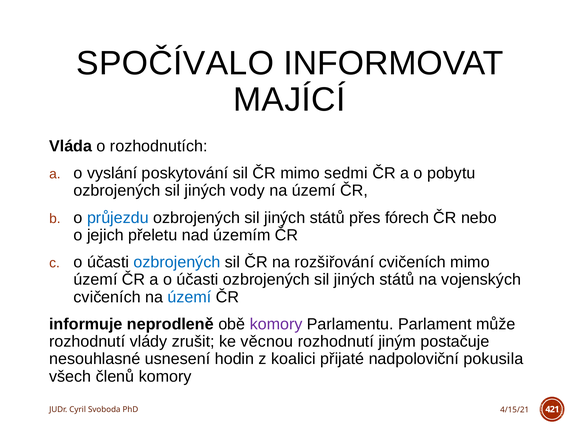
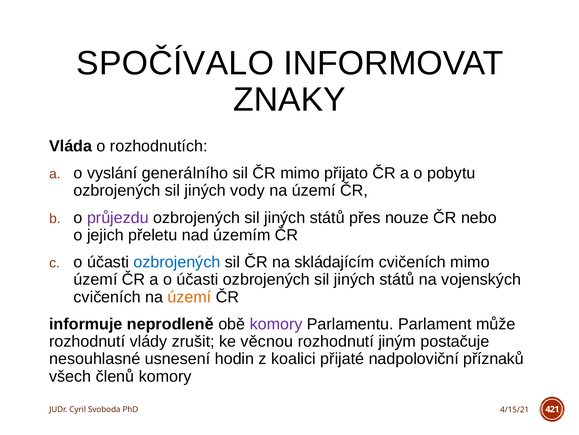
MAJÍCÍ: MAJÍCÍ -> ZNAKY (289, 100)
poskytování: poskytování -> generálního (185, 173)
sedmi: sedmi -> přijato (346, 173)
průjezdu colour: blue -> purple (118, 217)
fórech: fórech -> nouze (407, 217)
rozšiřování: rozšiřování -> skládajícím (334, 262)
území colour: blue -> orange (189, 297)
pokusila: pokusila -> příznaků (494, 358)
